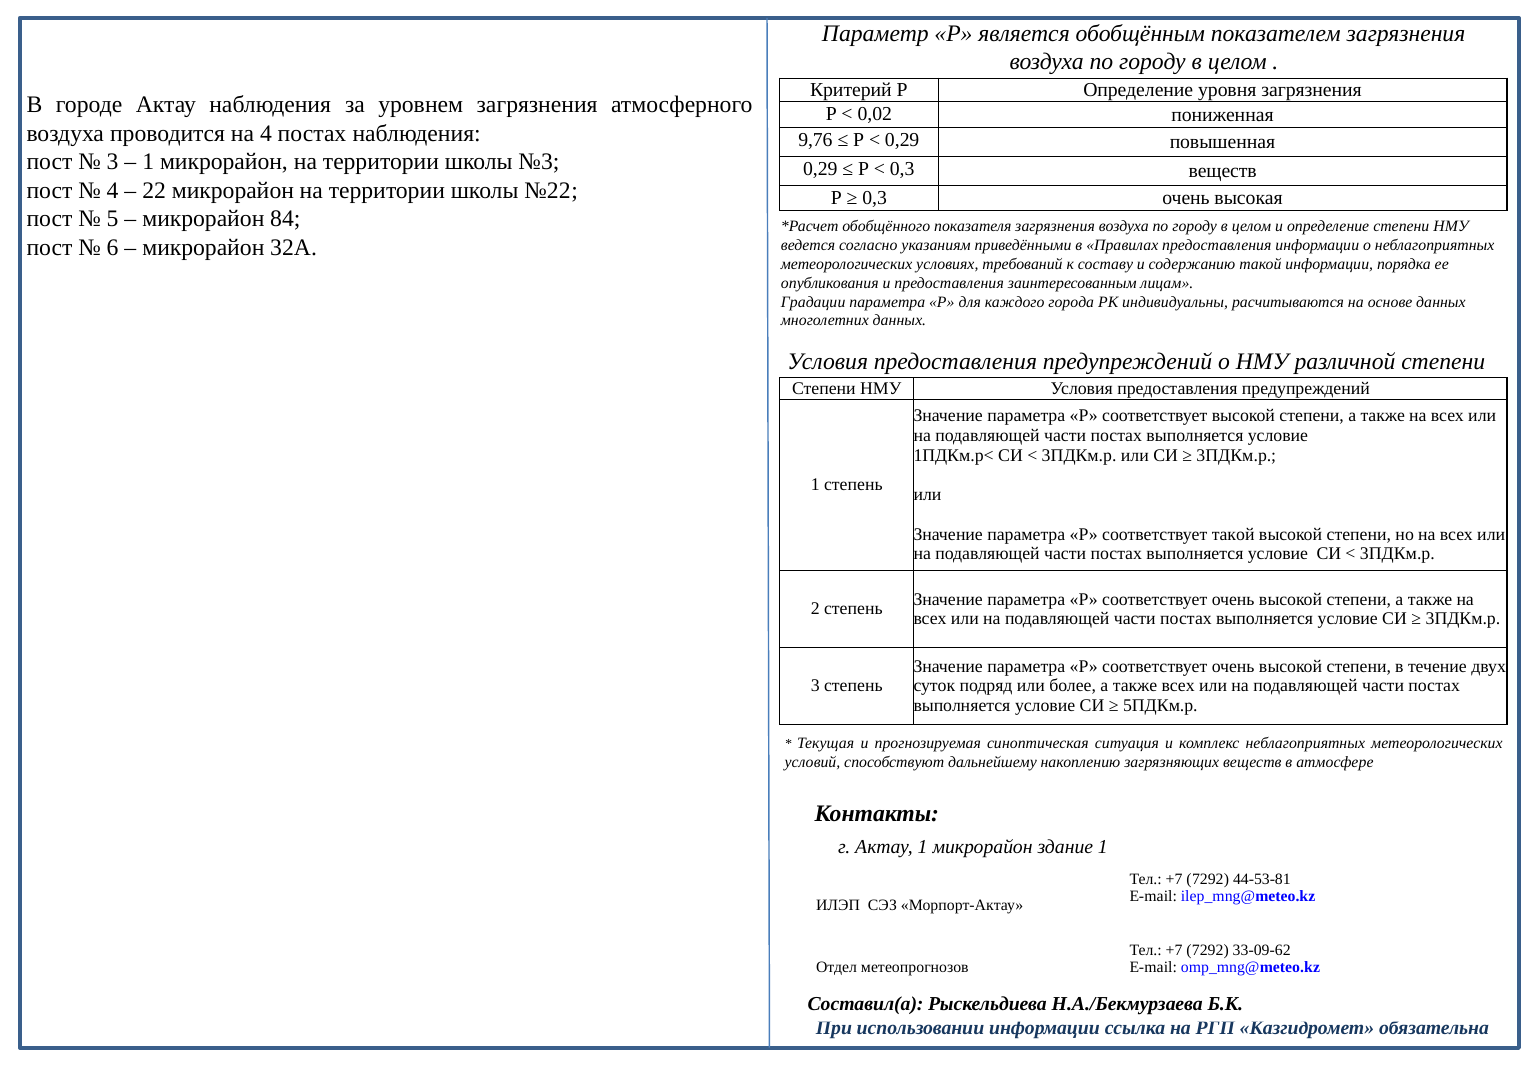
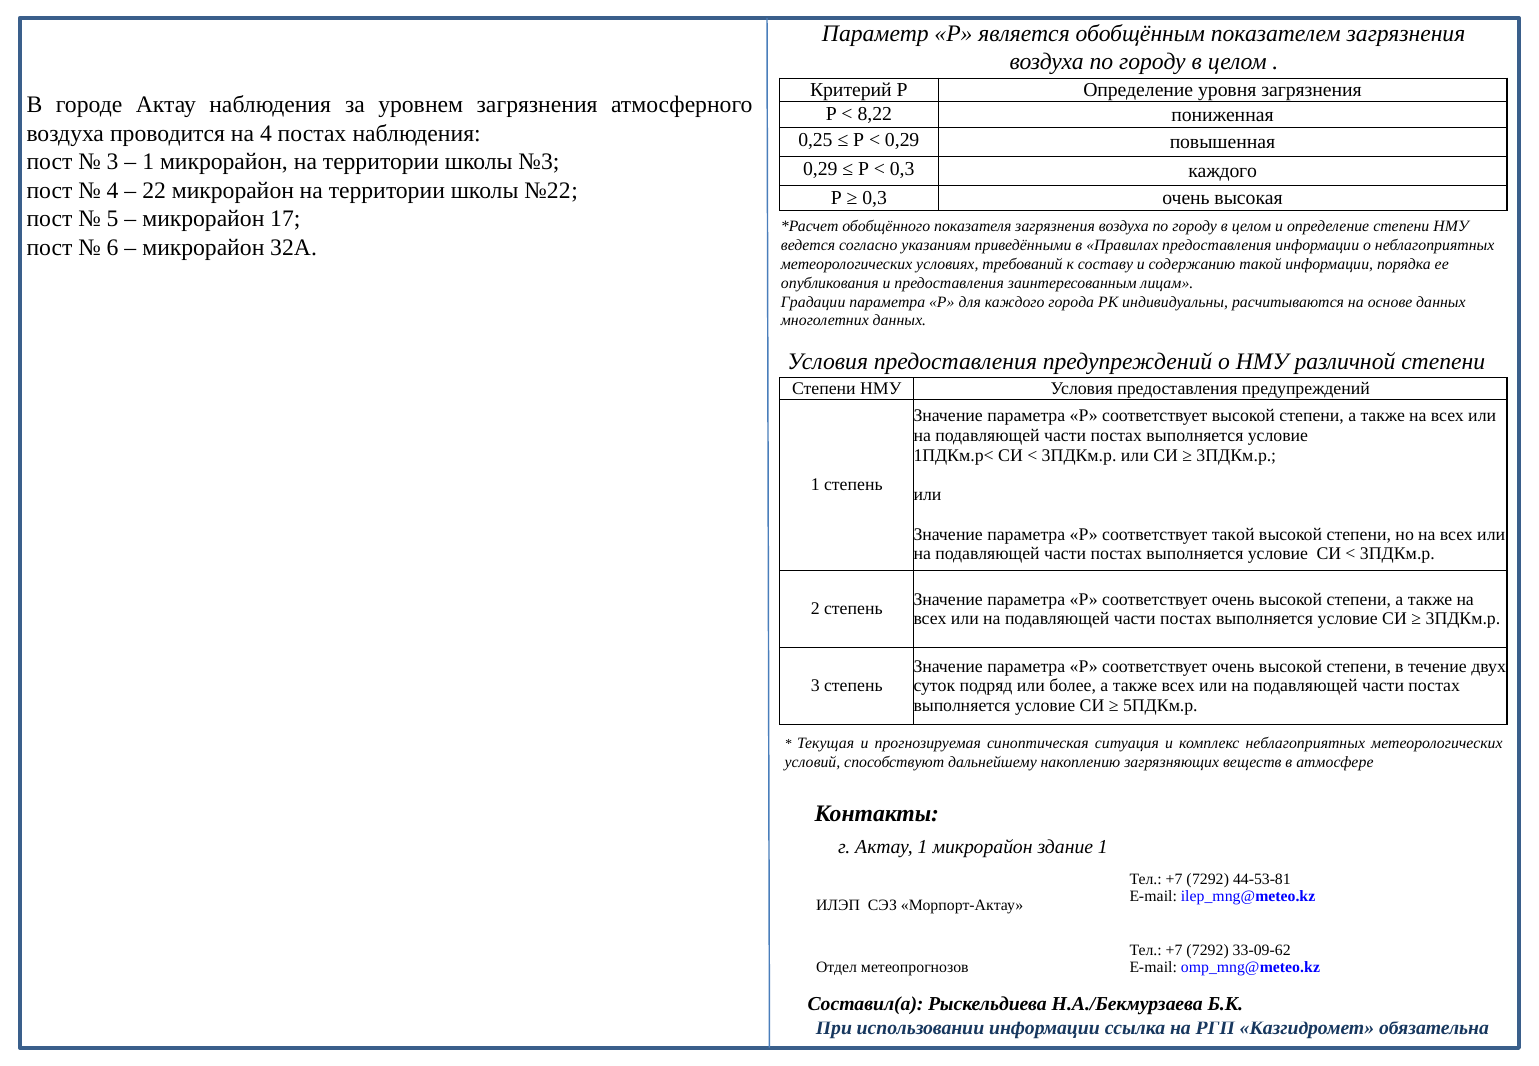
0,02: 0,02 -> 8,22 (875, 114)
9,76: 9,76 -> 0,25 (815, 140)
0,3 веществ: веществ -> каждого (1223, 171)
84: 84 -> 17 (285, 219)
